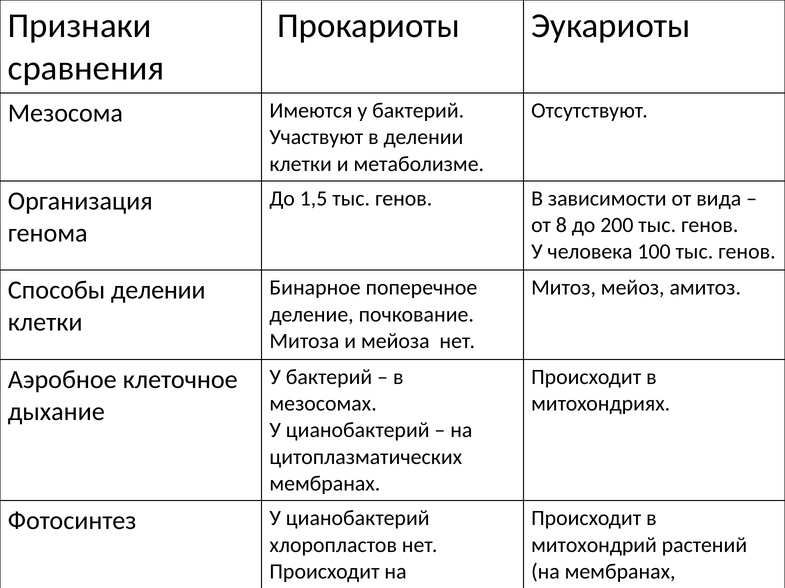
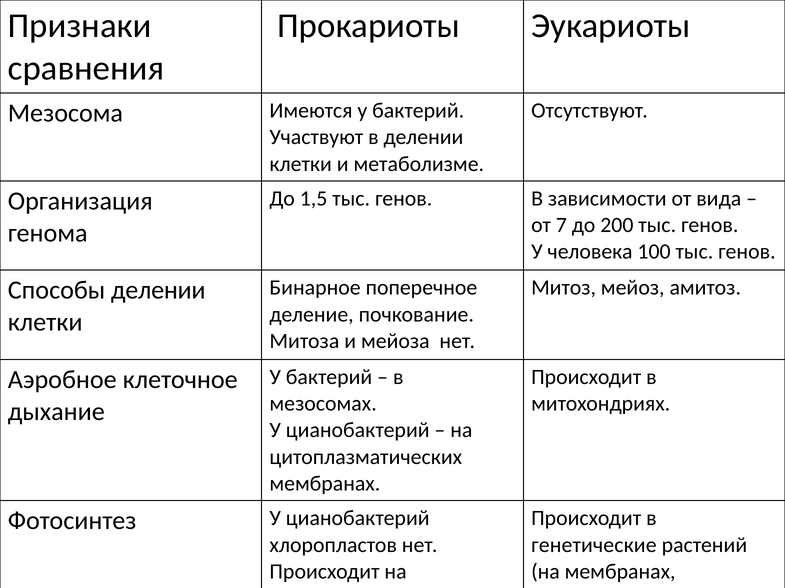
8: 8 -> 7 (561, 225)
митохондрий: митохондрий -> генетические (594, 546)
